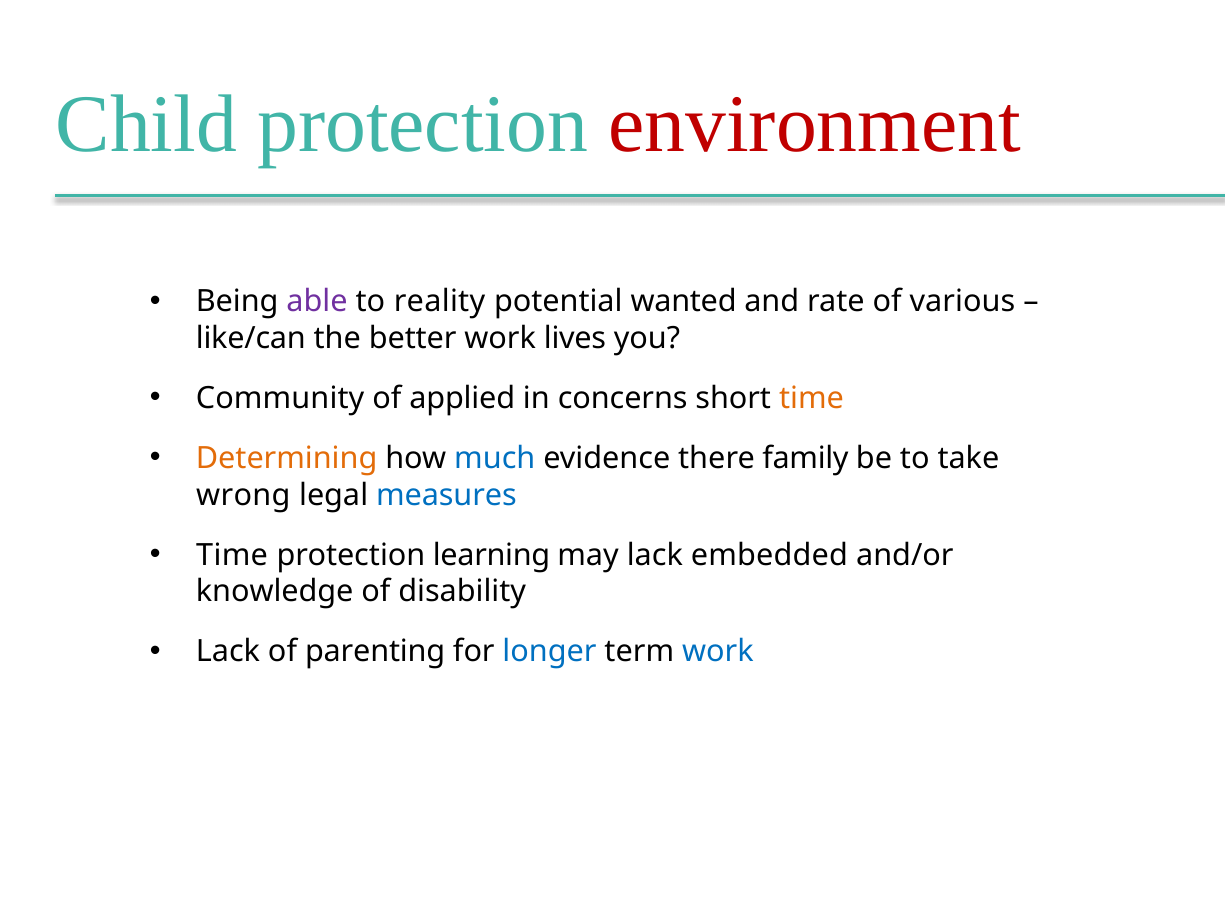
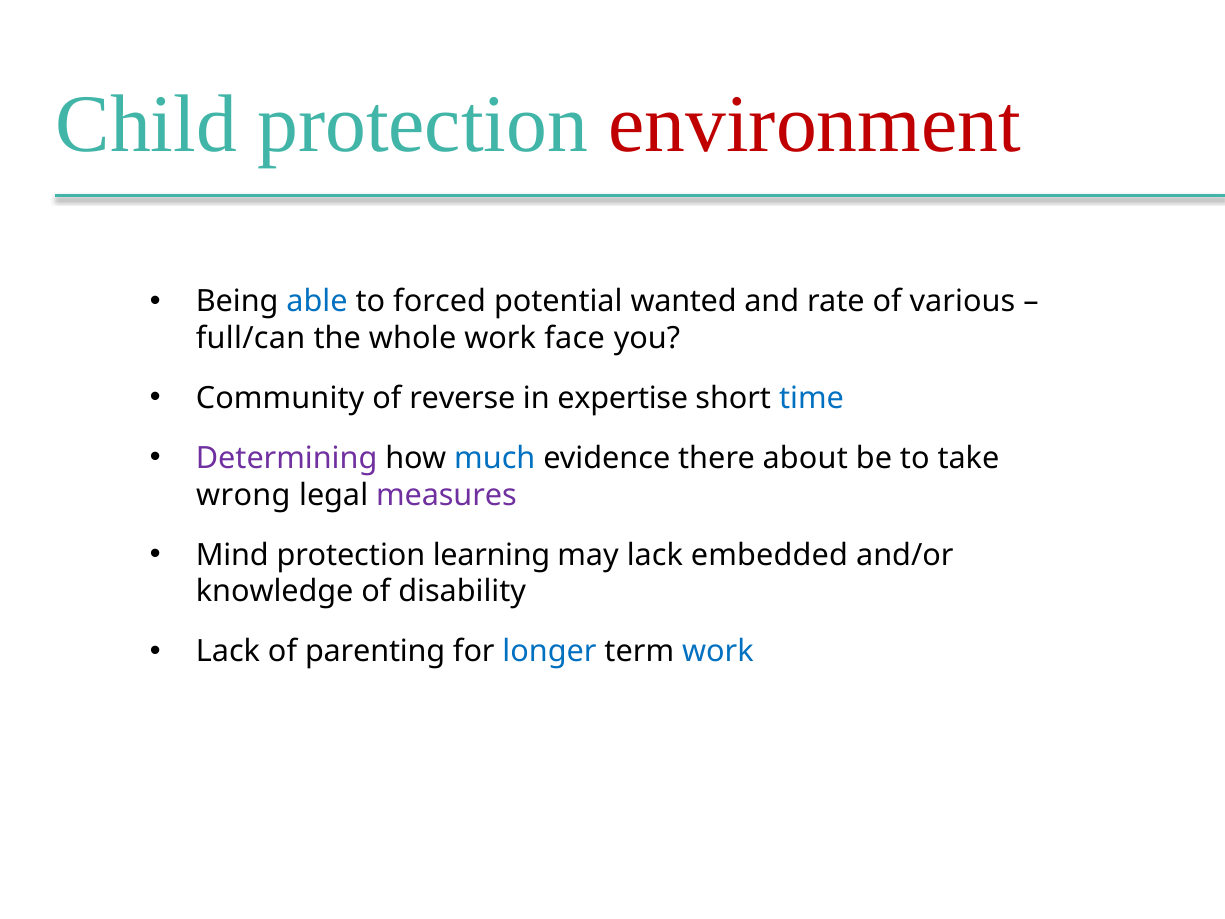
able colour: purple -> blue (317, 302)
reality: reality -> forced (440, 302)
like/can: like/can -> full/can (251, 338)
better: better -> whole (413, 338)
lives: lives -> face (575, 338)
applied: applied -> reverse (462, 398)
concerns: concerns -> expertise (623, 398)
time colour: orange -> blue (811, 398)
Determining colour: orange -> purple (287, 458)
family: family -> about (805, 458)
measures colour: blue -> purple (446, 495)
Time: Time -> Mind (232, 555)
